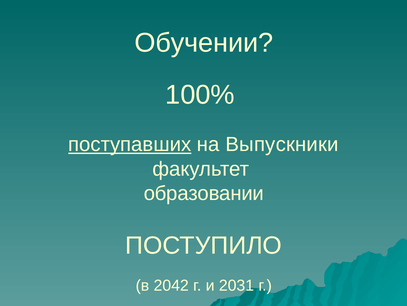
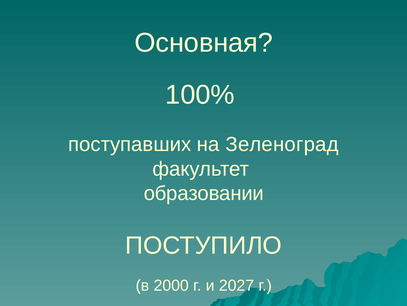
Обучении: Обучении -> Основная (204, 43)
поступавших underline: present -> none (130, 144)
Выпускники: Выпускники -> Зеленоград (282, 144)
2042: 2042 -> 2000 (171, 285)
2031: 2031 -> 2027 (236, 285)
